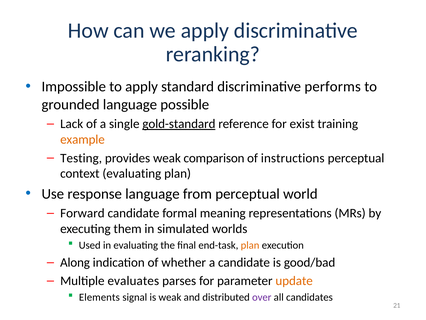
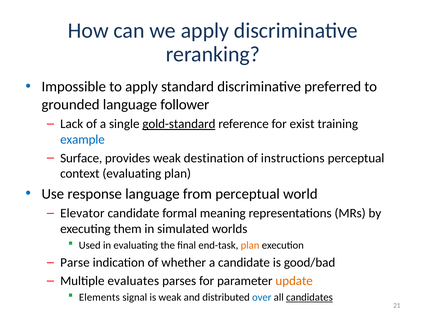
performs: performs -> preferred (333, 87)
possible: possible -> follower (185, 104)
example colour: orange -> blue (82, 139)
Testing: Testing -> Surface (81, 158)
comparison: comparison -> destination (214, 158)
Forward: Forward -> Elevator (82, 213)
Along: Along -> Parse (75, 262)
over colour: purple -> blue (262, 297)
candidates underline: none -> present (309, 297)
